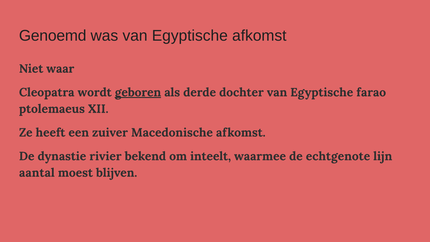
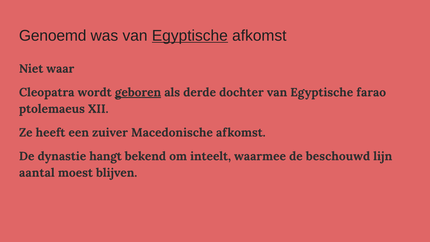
Egyptische underline: none -> present (190, 36)
rivier: rivier -> hangt (106, 156)
echtgenote: echtgenote -> beschouwd (338, 156)
